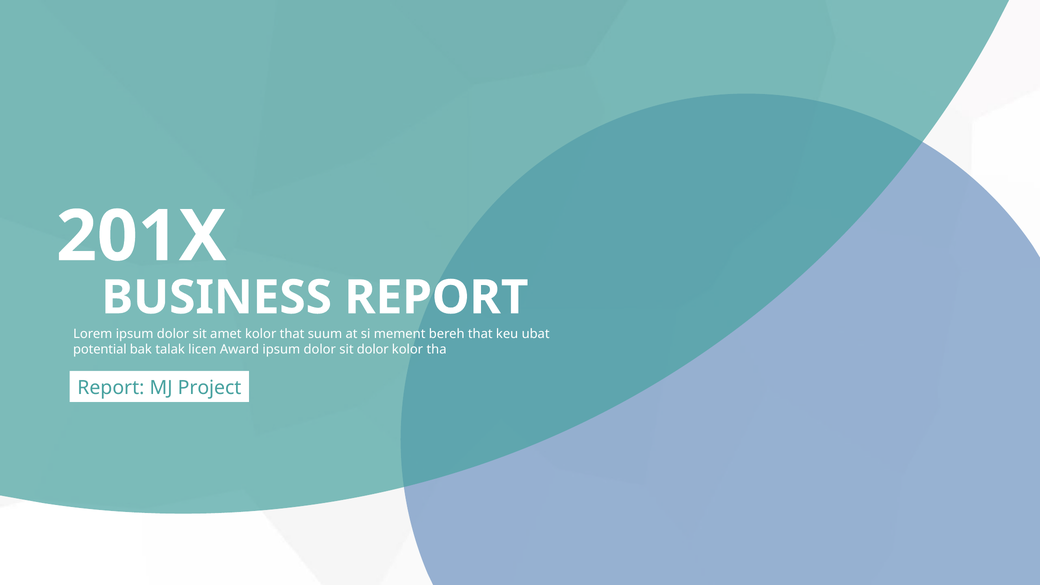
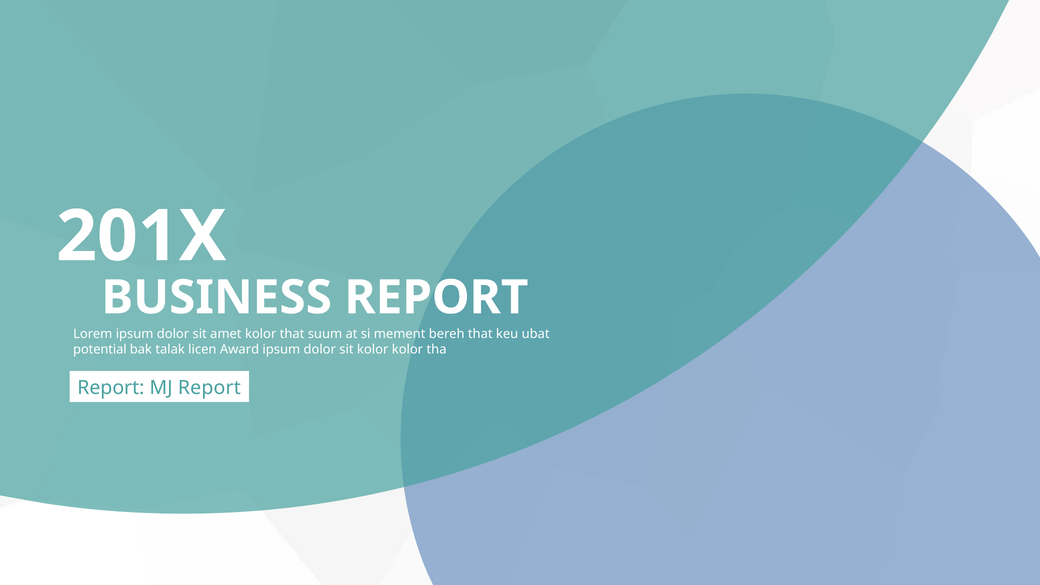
sit dolor: dolor -> kolor (373, 349)
MJ Project: Project -> Report (209, 388)
